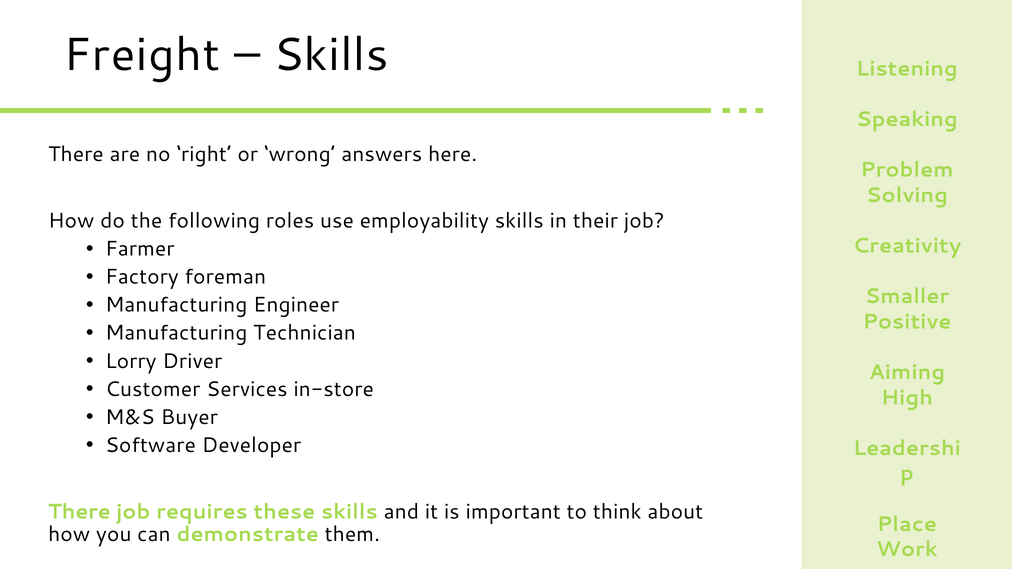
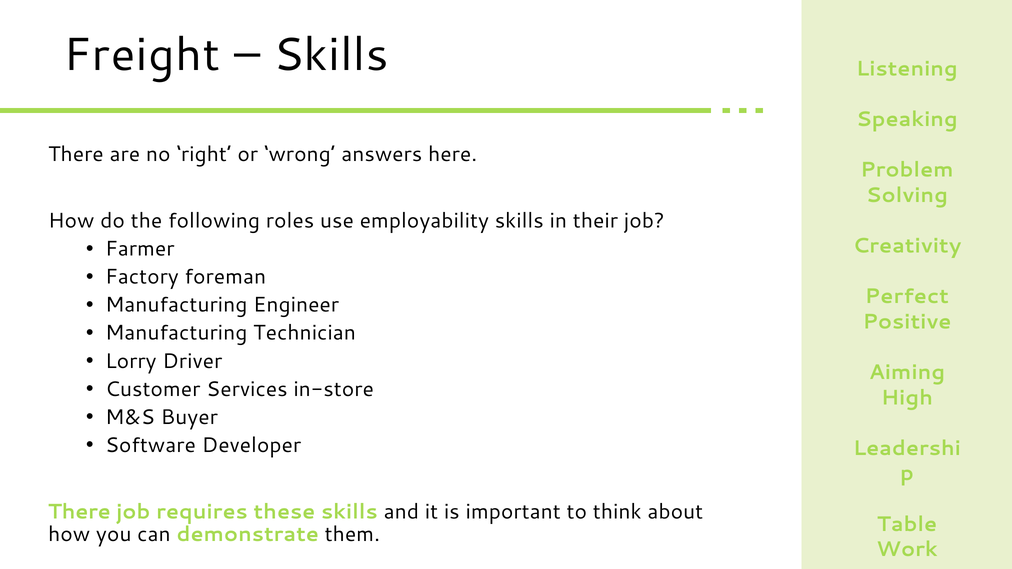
Smaller: Smaller -> Perfect (907, 296)
Place: Place -> Table (907, 524)
